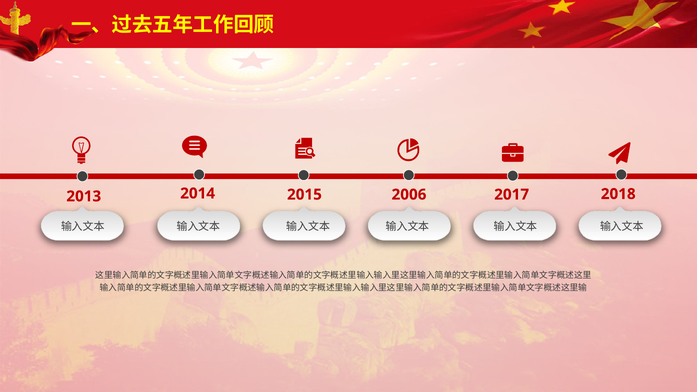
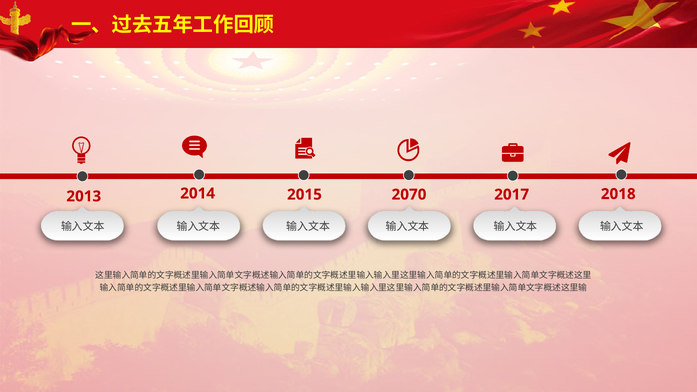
2006: 2006 -> 2070 (409, 195)
